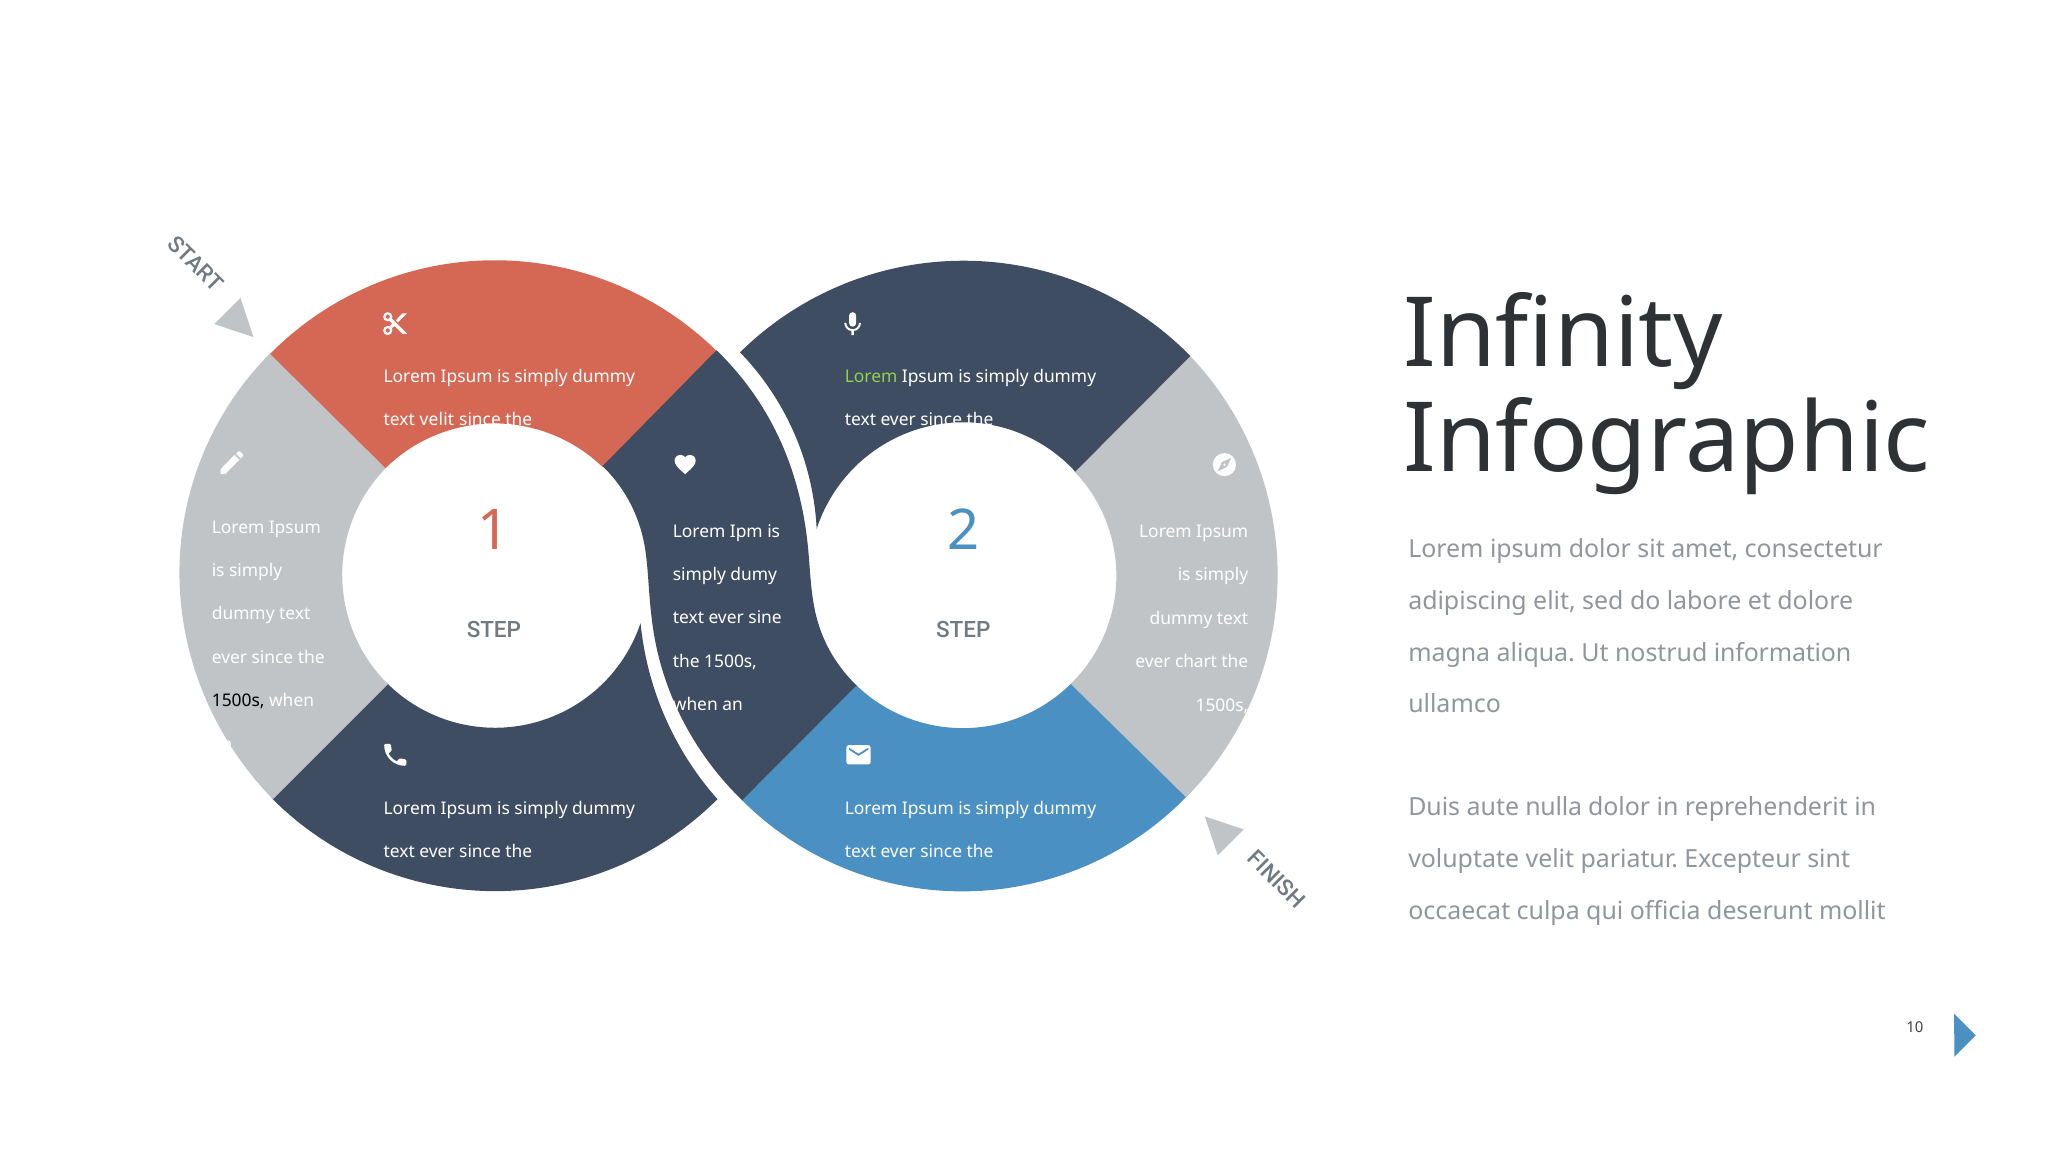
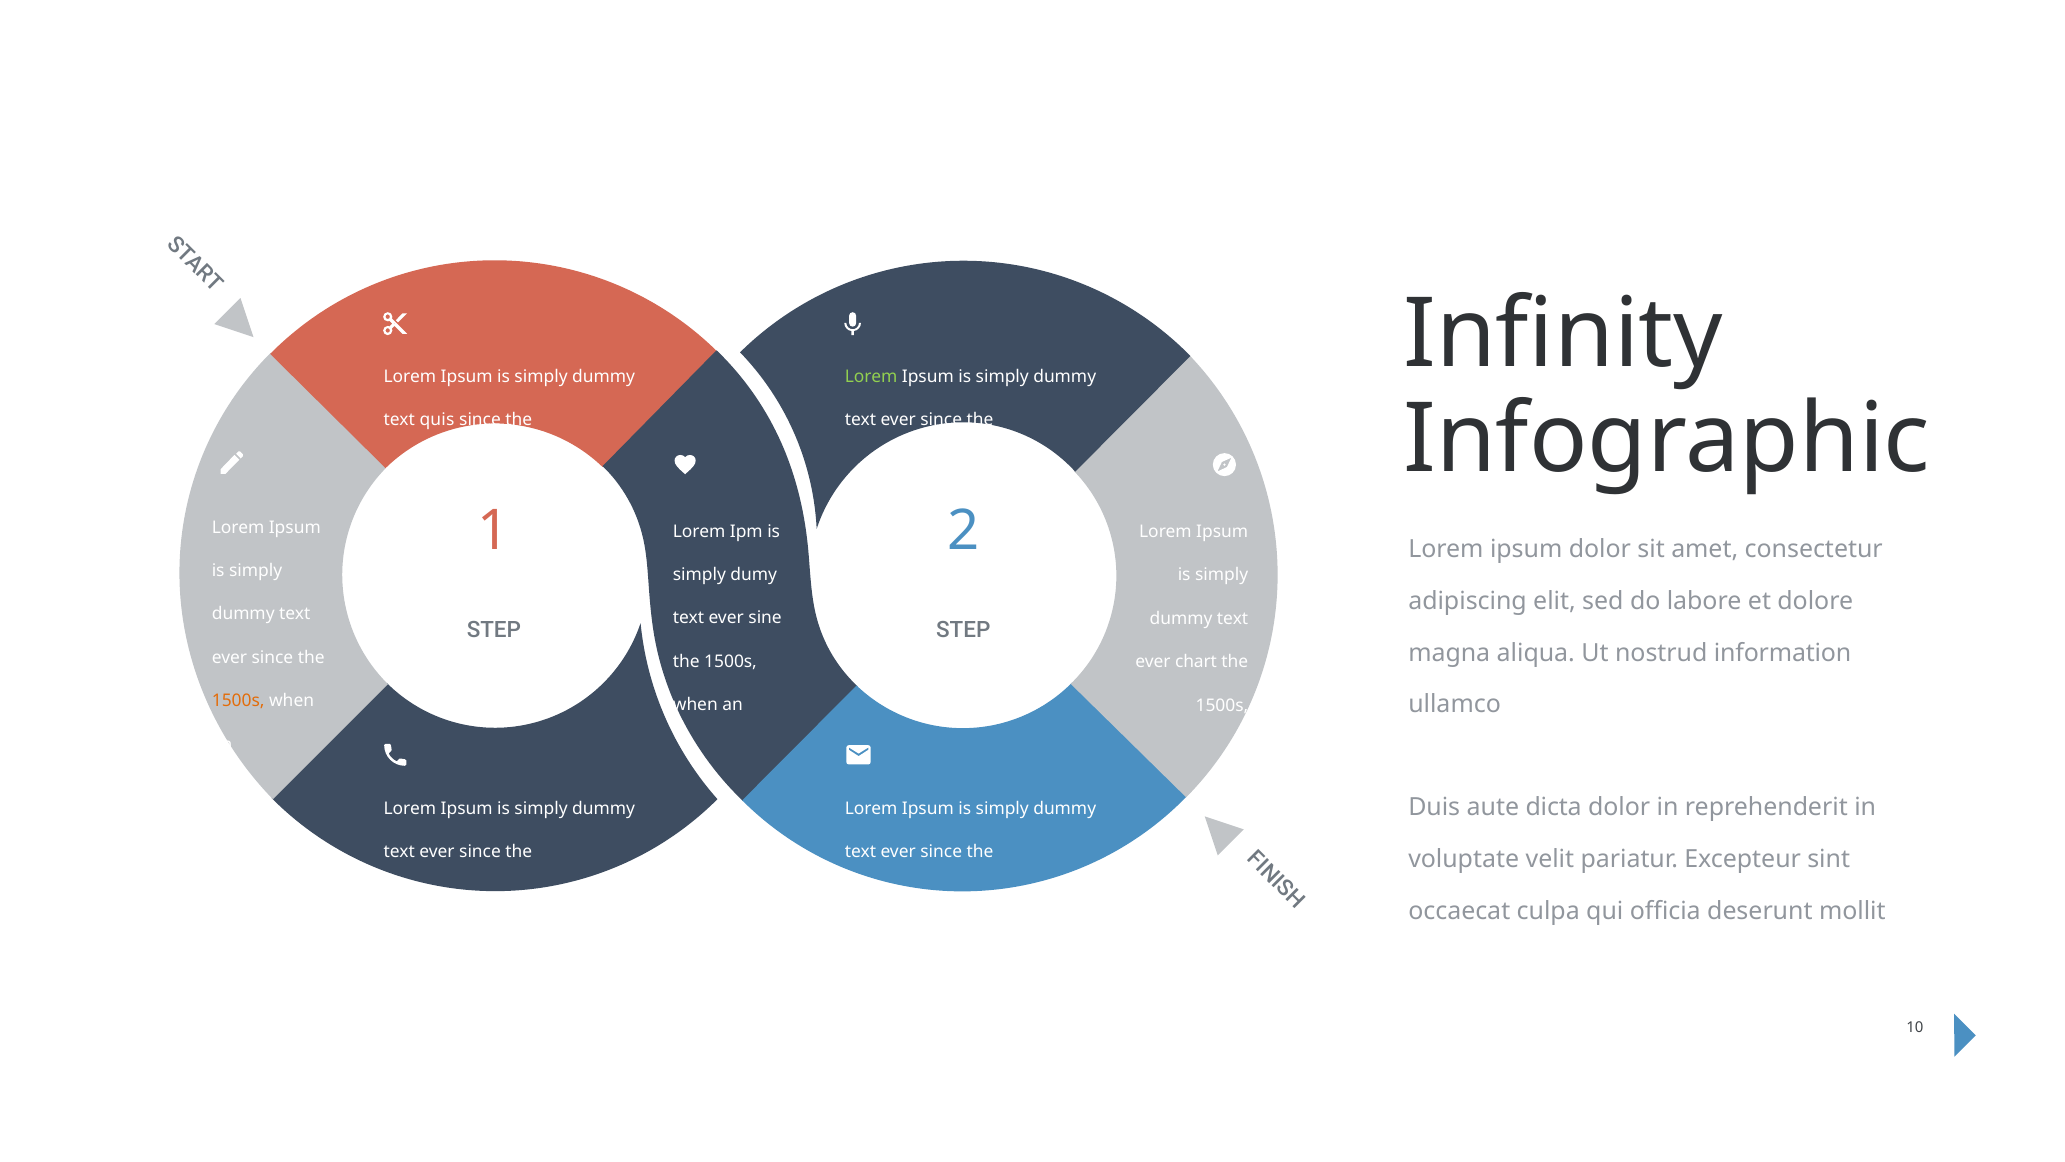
text velit: velit -> quis (437, 420)
1500s colour: black -> orange (238, 701)
nulla: nulla -> dicta (1554, 807)
